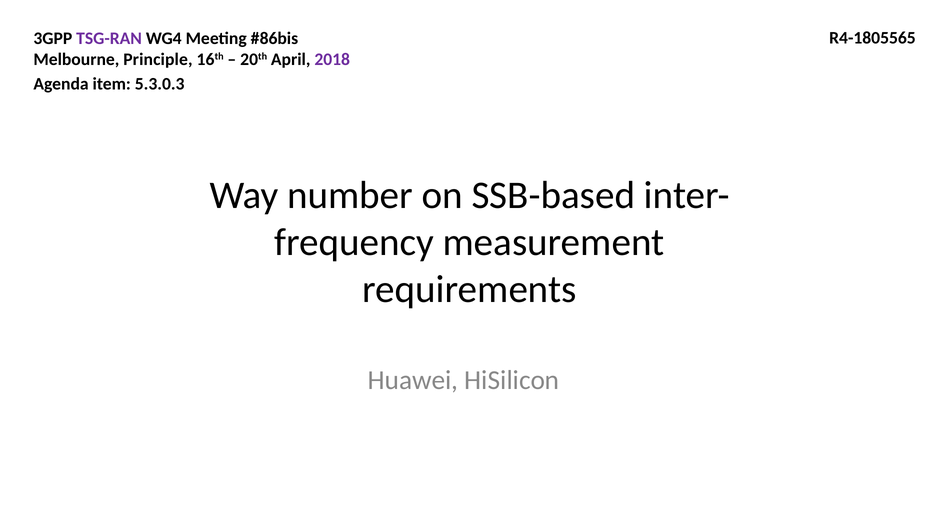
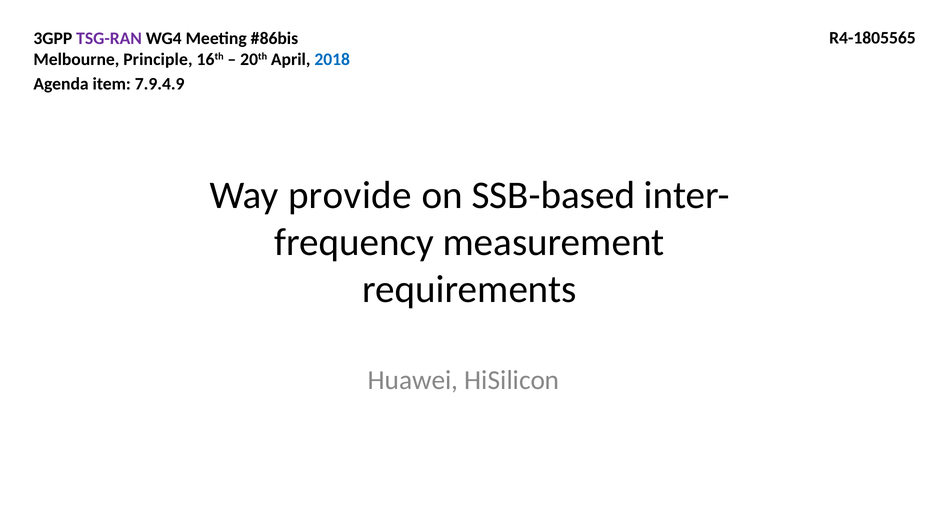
2018 colour: purple -> blue (332, 59)
5.3.0.3: 5.3.0.3 -> 7.9.4.9 (160, 84)
number: number -> provide (350, 195)
